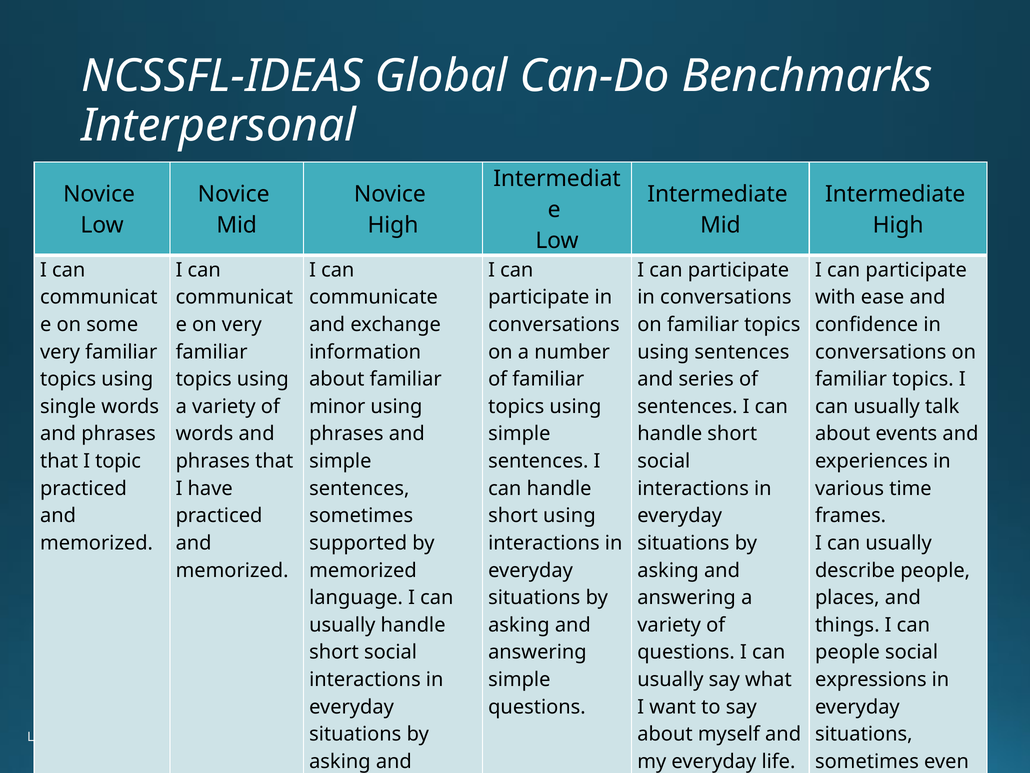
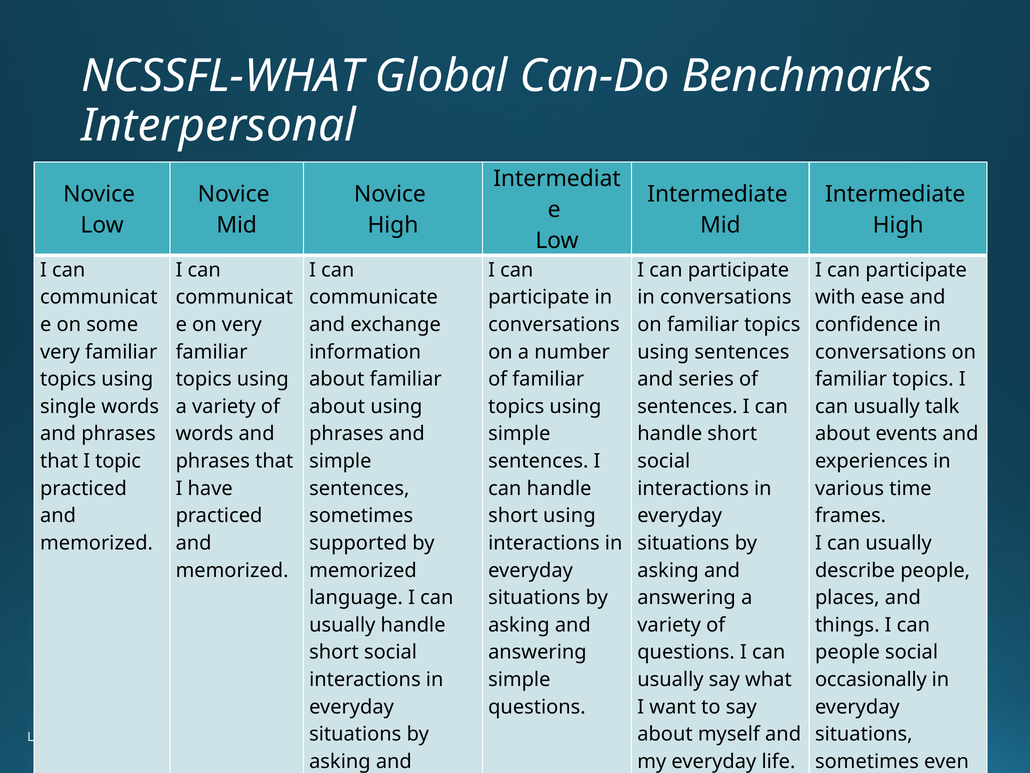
NCSSFL-IDEAS: NCSSFL-IDEAS -> NCSSFL-WHAT (222, 76)
minor: minor -> about (337, 406)
expressions: expressions -> occasionally (871, 679)
